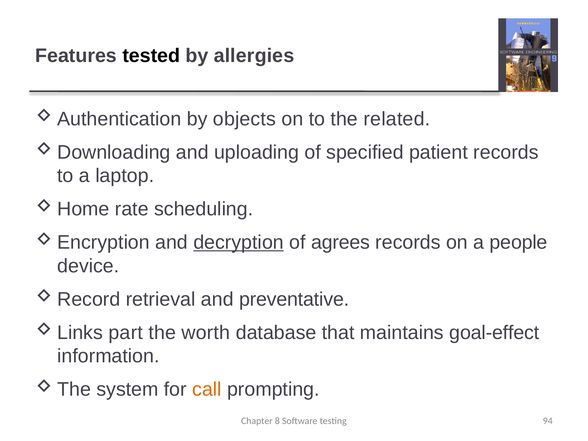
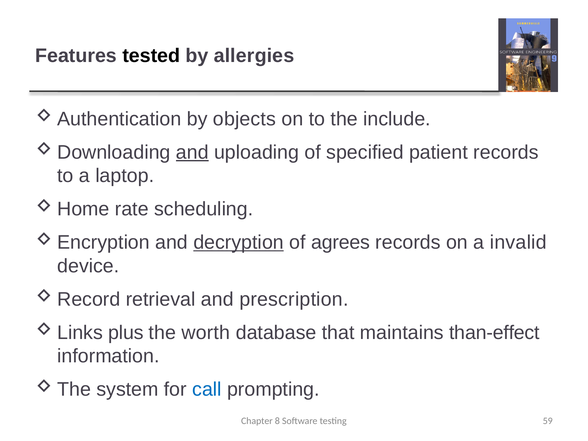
related: related -> include (397, 119)
and underline: none -> present (192, 152)
people: people -> invalid (518, 242)
preventative: preventative -> prescription (294, 299)
part: part -> plus (126, 333)
goal-effect: goal-effect -> than-effect (494, 333)
call colour: orange -> blue (207, 390)
94: 94 -> 59 (548, 421)
